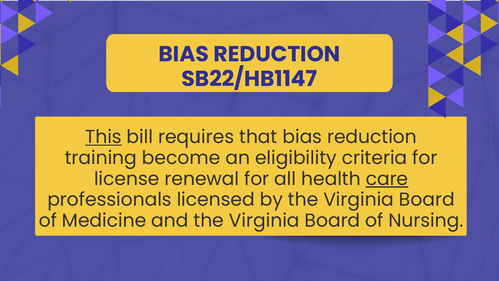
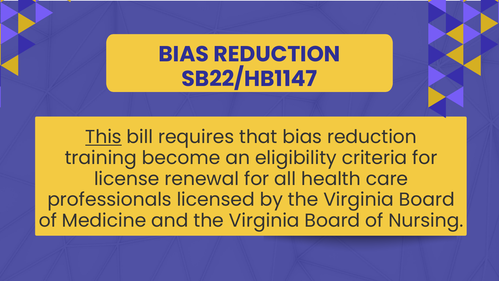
care underline: present -> none (387, 179)
